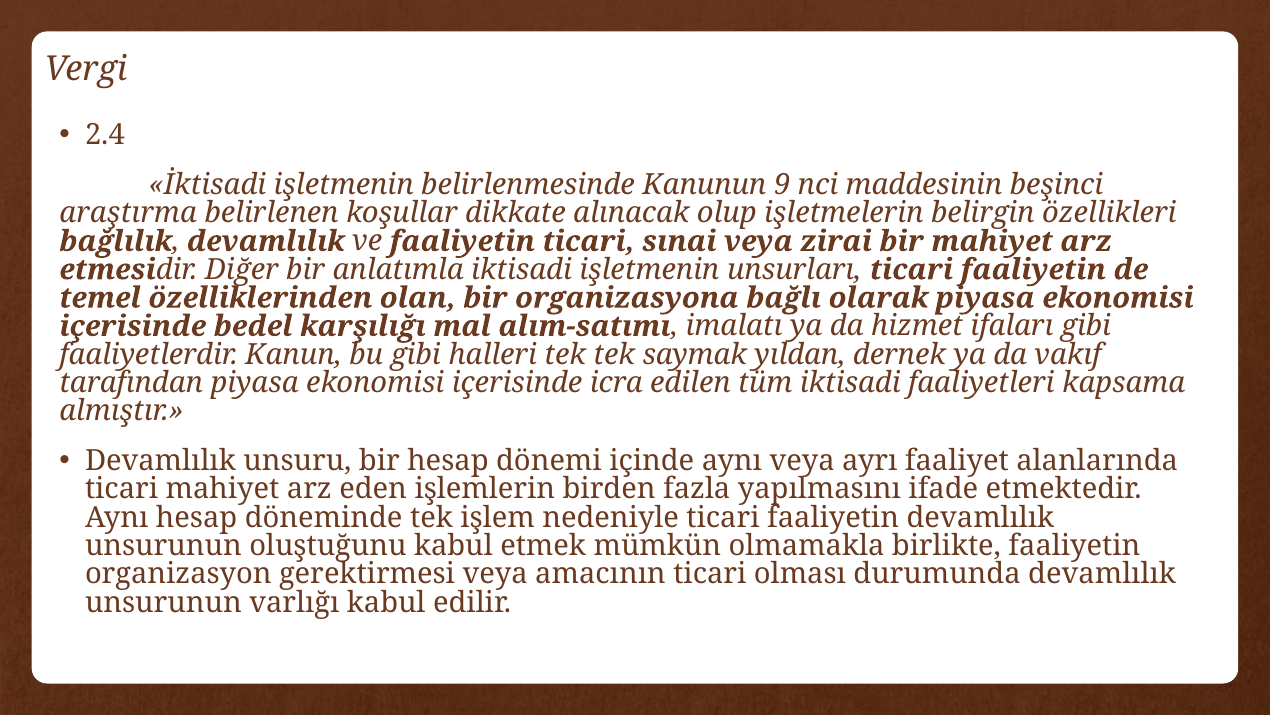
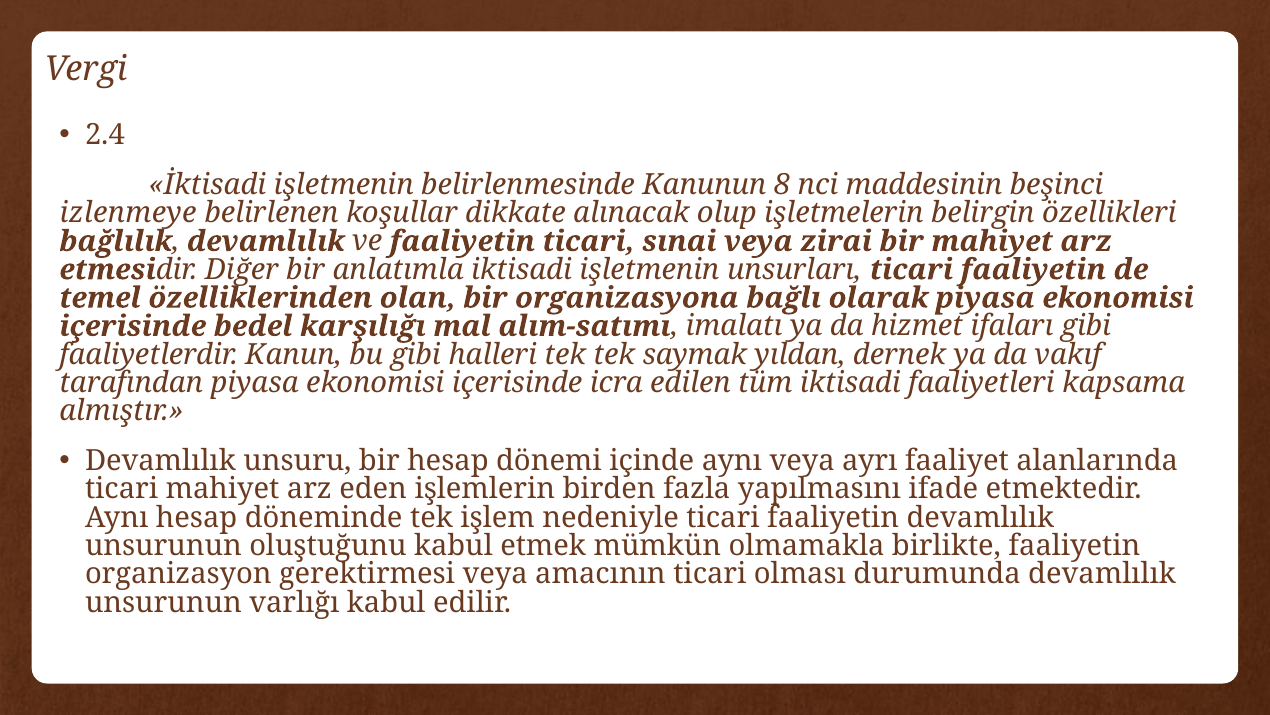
9: 9 -> 8 (782, 185)
araştırma: araştırma -> izlenmeye (128, 213)
